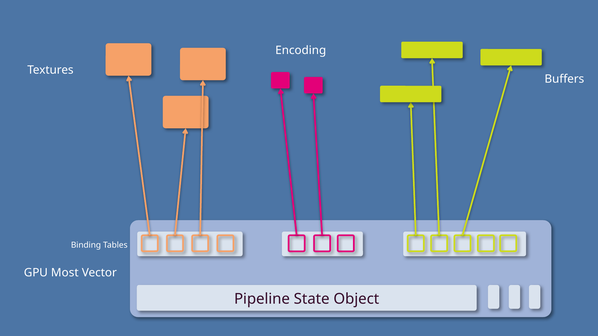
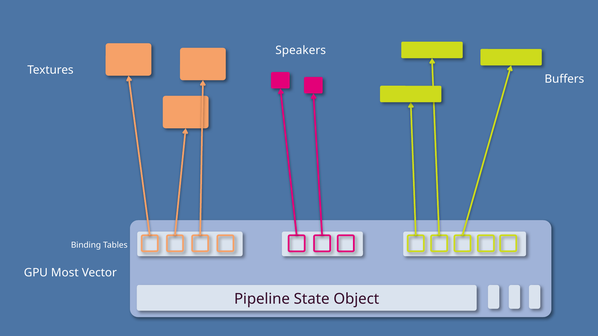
Encoding: Encoding -> Speakers (301, 51)
